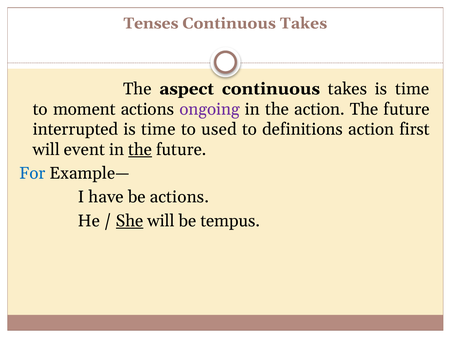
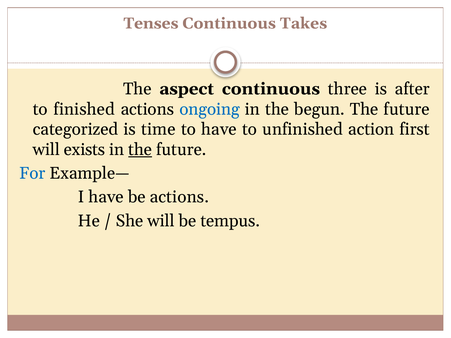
takes: takes -> three (348, 89)
time: time -> after (412, 89)
moment: moment -> finished (84, 109)
ongoing colour: purple -> blue (210, 109)
the action: action -> begun (319, 109)
interrupted: interrupted -> categorized (76, 130)
to used: used -> have (219, 130)
definitions: definitions -> unfinished (303, 130)
event: event -> exists (85, 150)
She underline: present -> none (130, 221)
